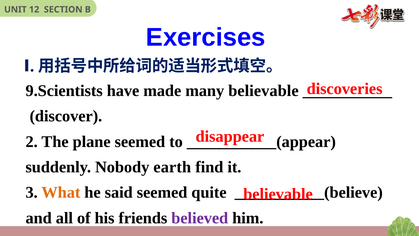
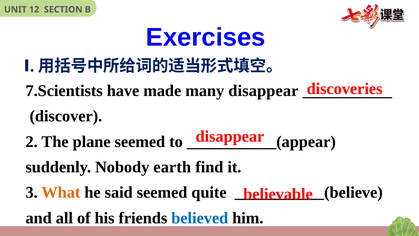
9.Scientists: 9.Scientists -> 7.Scientists (64, 91)
many believable: believable -> disappear (263, 91)
believed colour: purple -> blue (200, 218)
